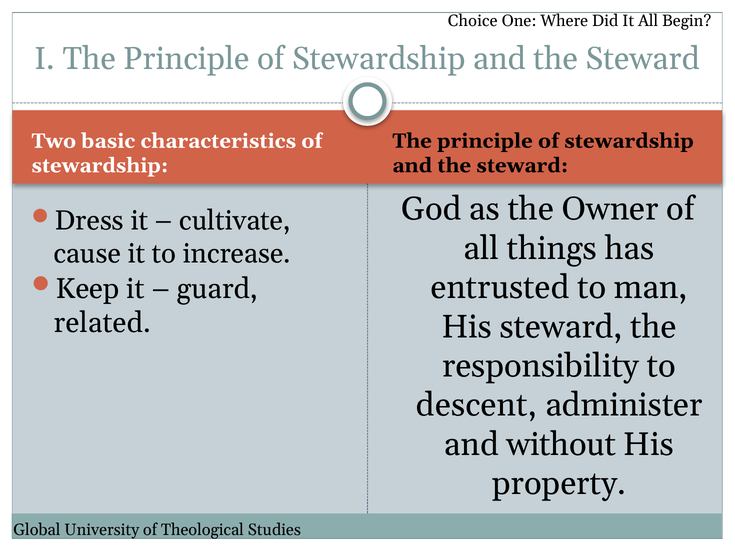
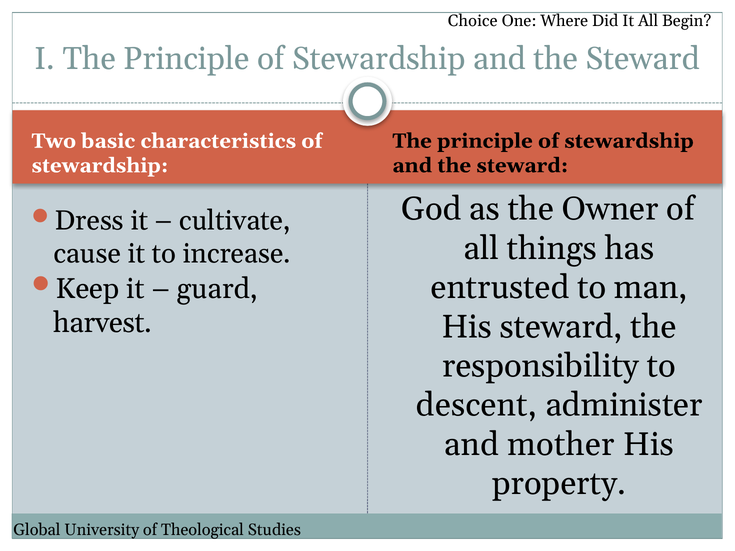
related: related -> harvest (103, 323)
without: without -> mother (561, 445)
